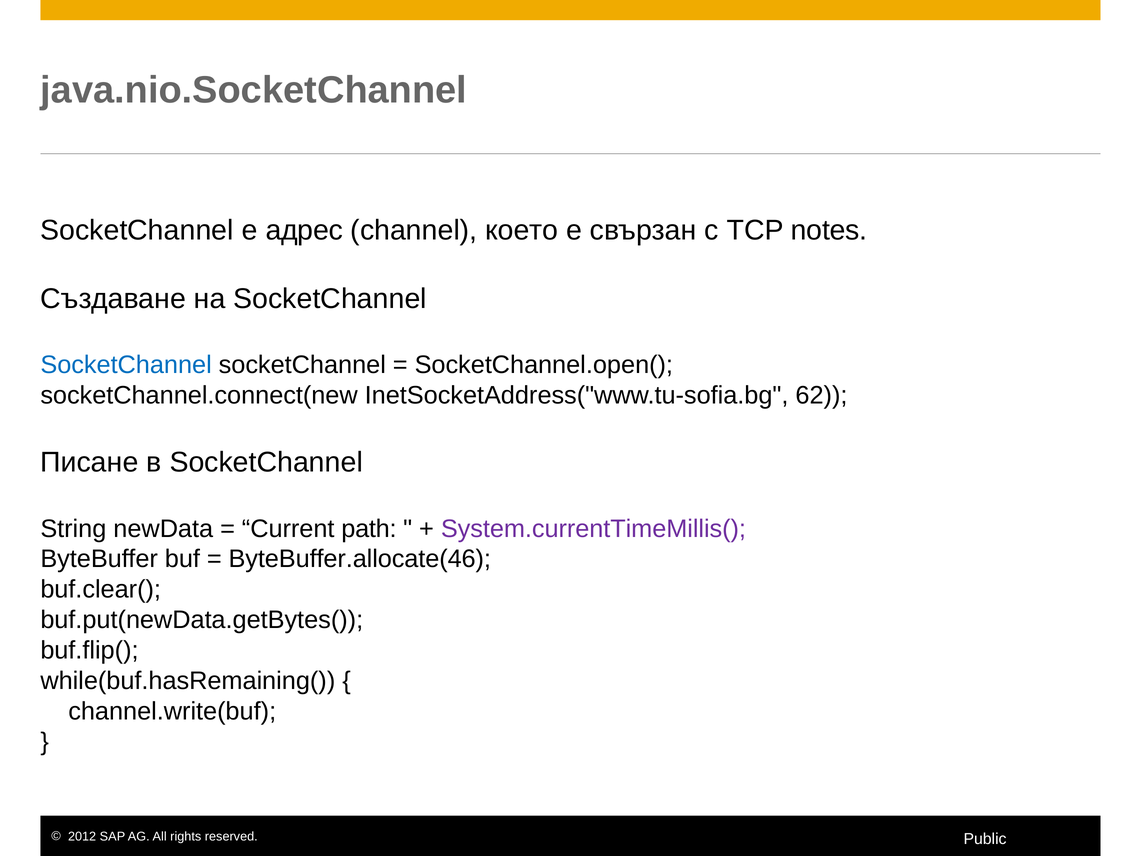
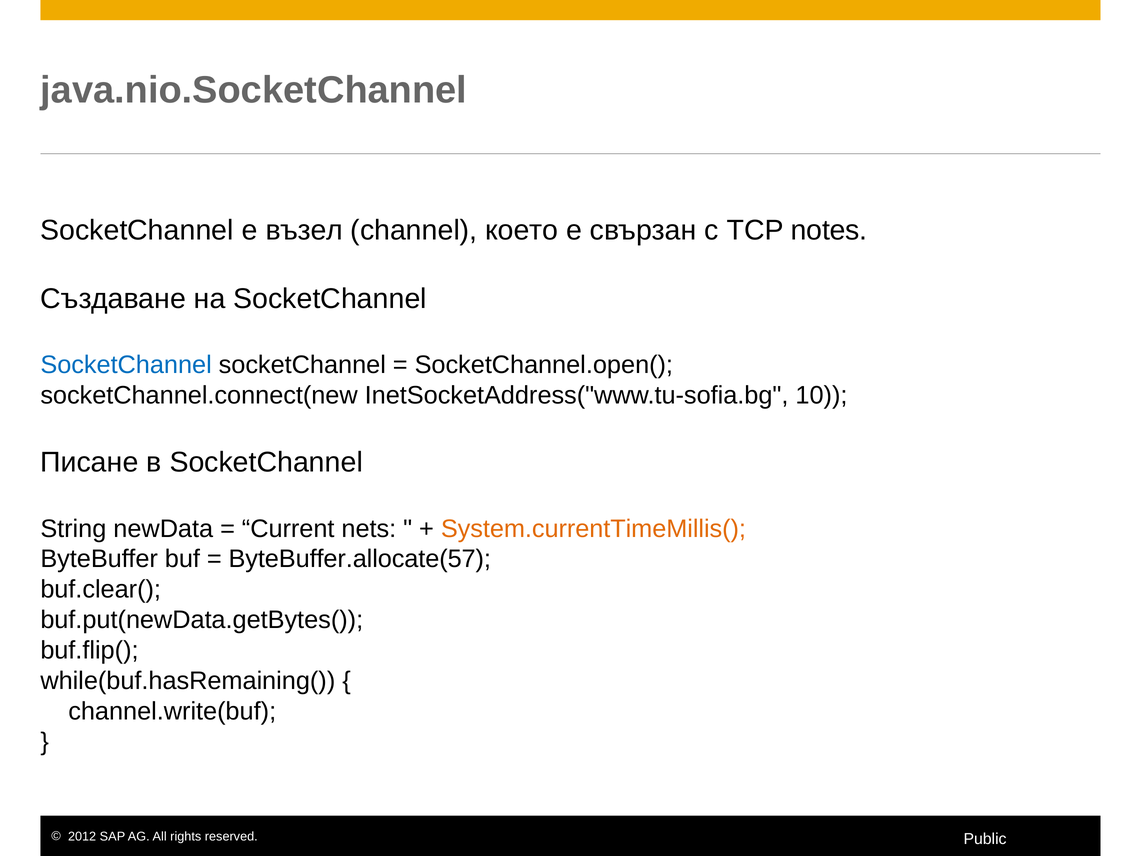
адрес: адрес -> възел (304, 230)
62: 62 -> 10 (821, 395)
path: path -> nets (369, 529)
System.currentTimeMillis( colour: purple -> orange (593, 529)
ByteBuffer.allocate(46: ByteBuffer.allocate(46 -> ByteBuffer.allocate(57 (360, 559)
